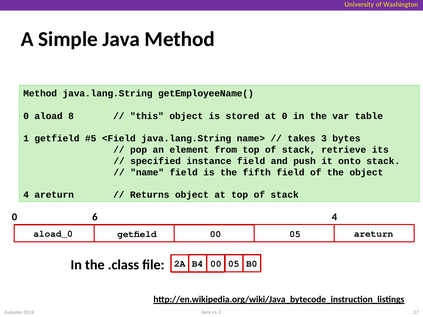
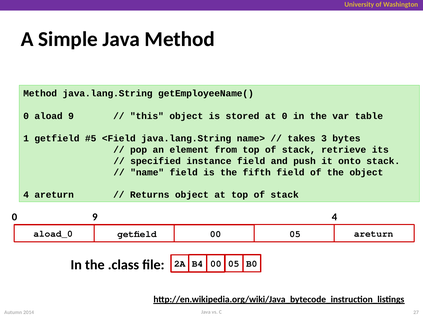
aload 8: 8 -> 9 (71, 116)
0 6: 6 -> 9 (95, 217)
